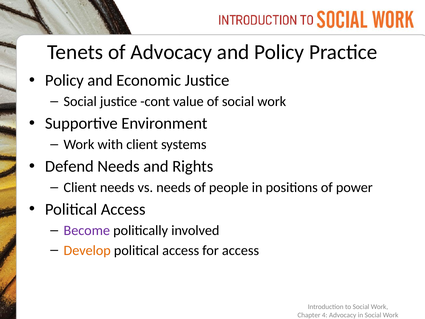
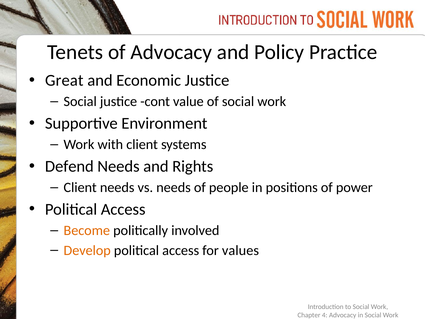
Policy: Policy -> Great (64, 80)
Become colour: purple -> orange (87, 230)
for access: access -> values (240, 250)
